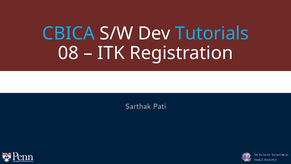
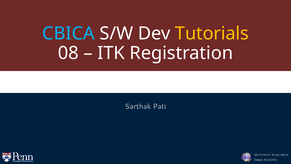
Tutorials colour: light blue -> yellow (212, 33)
